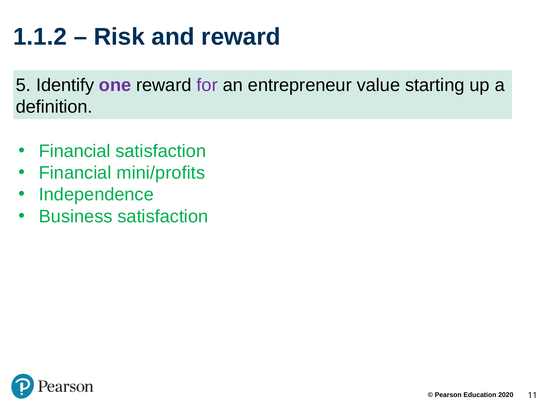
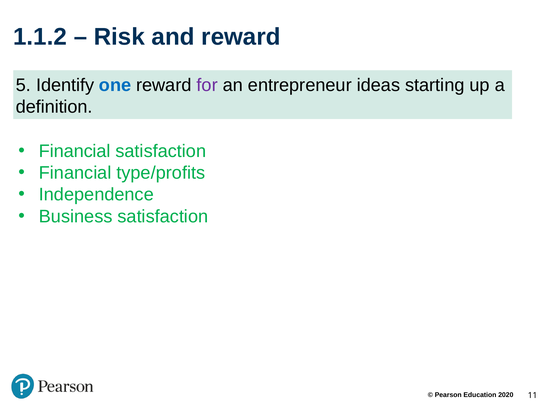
one colour: purple -> blue (115, 85)
value: value -> ideas (378, 85)
mini/profits: mini/profits -> type/profits (161, 173)
